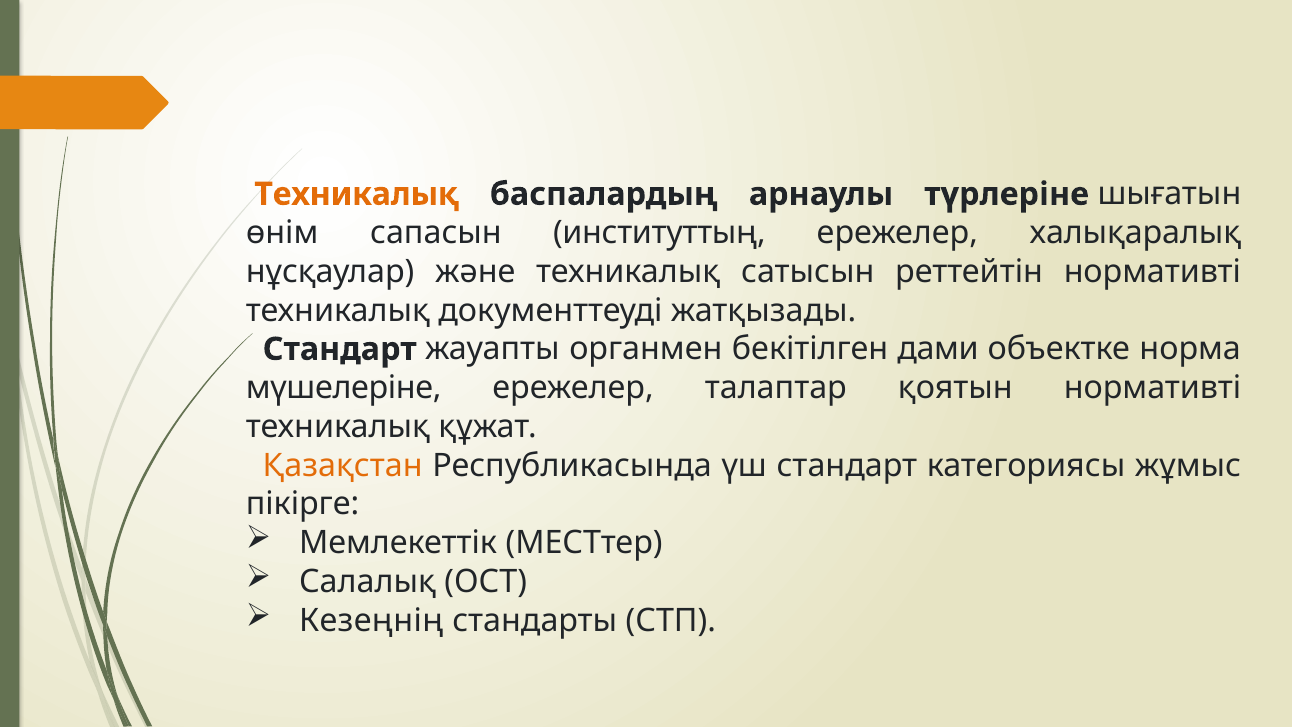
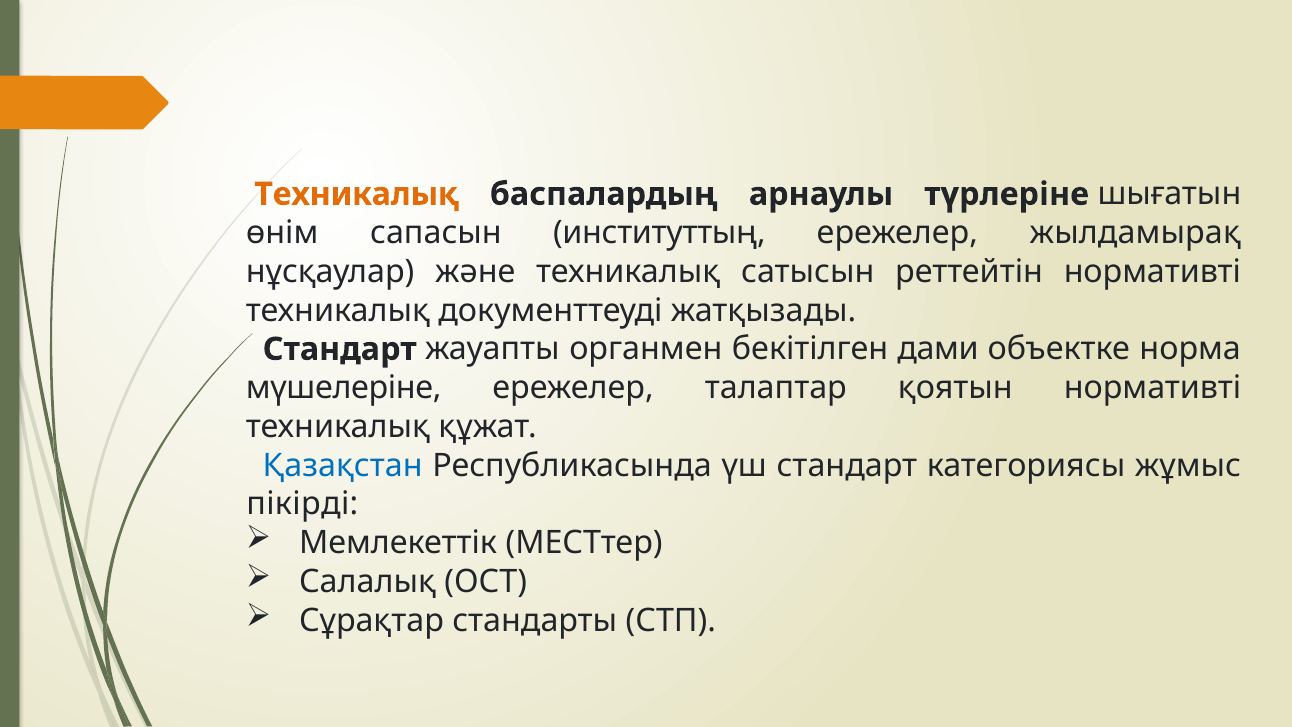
халықаралық: халықаралық -> жылдамырақ (1135, 233)
Қазақстан colour: orange -> blue (343, 465)
пікірге: пікірге -> пікірді (302, 504)
Кезеңнің: Кезеңнің -> Сұрақтар (371, 620)
